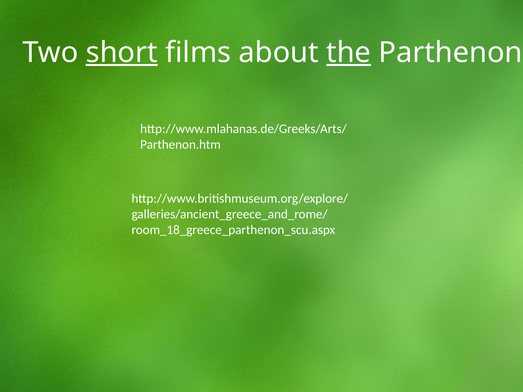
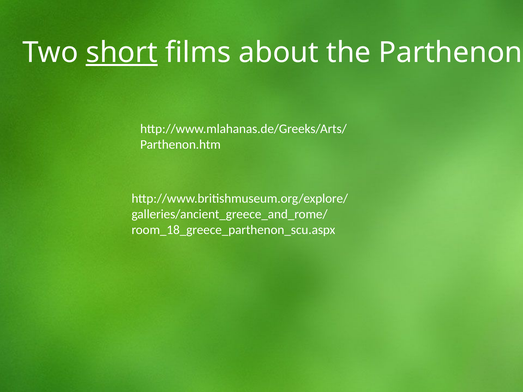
the underline: present -> none (349, 53)
